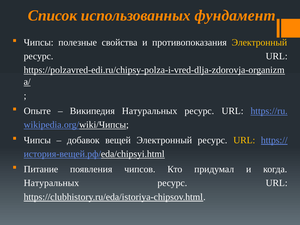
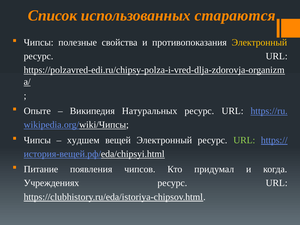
фундамент: фундамент -> стараются (235, 16)
добавок: добавок -> худшем (83, 140)
URL colour: yellow -> light green (244, 140)
Натуральных: Натуральных -> Учреждениях (51, 183)
